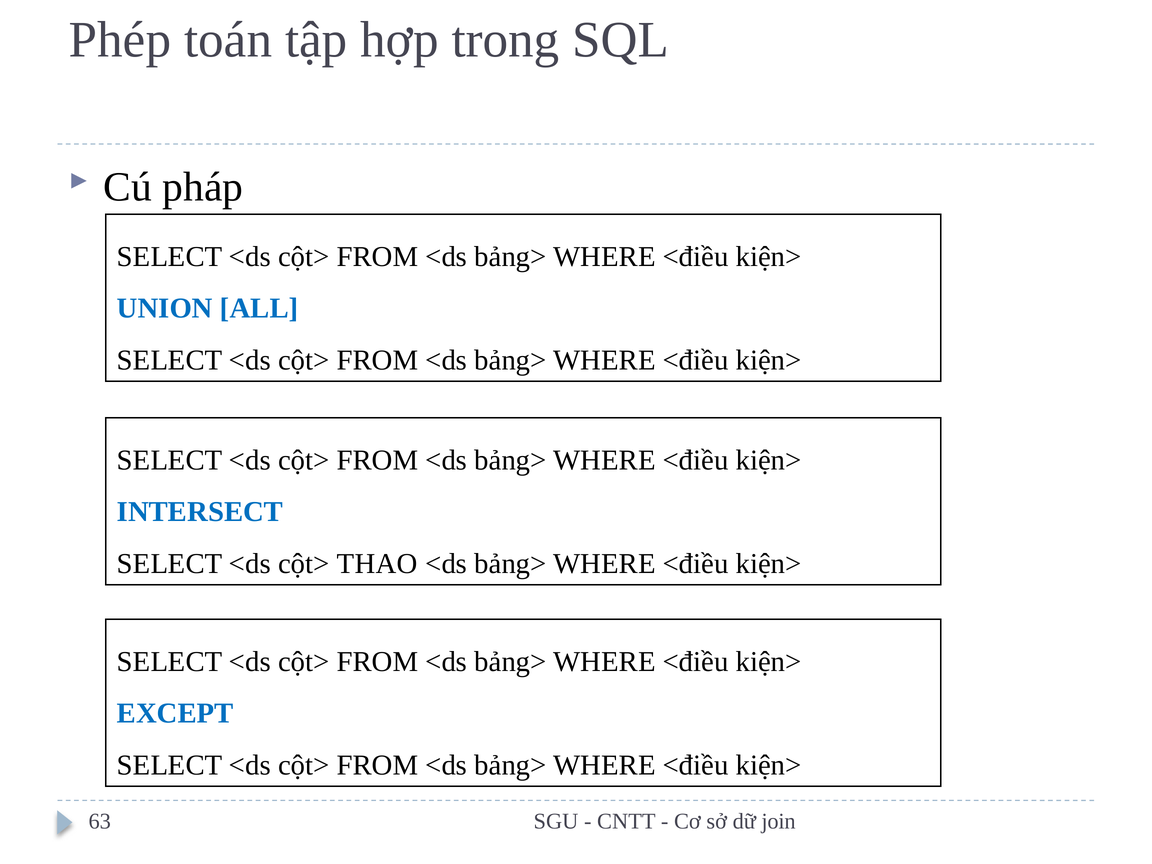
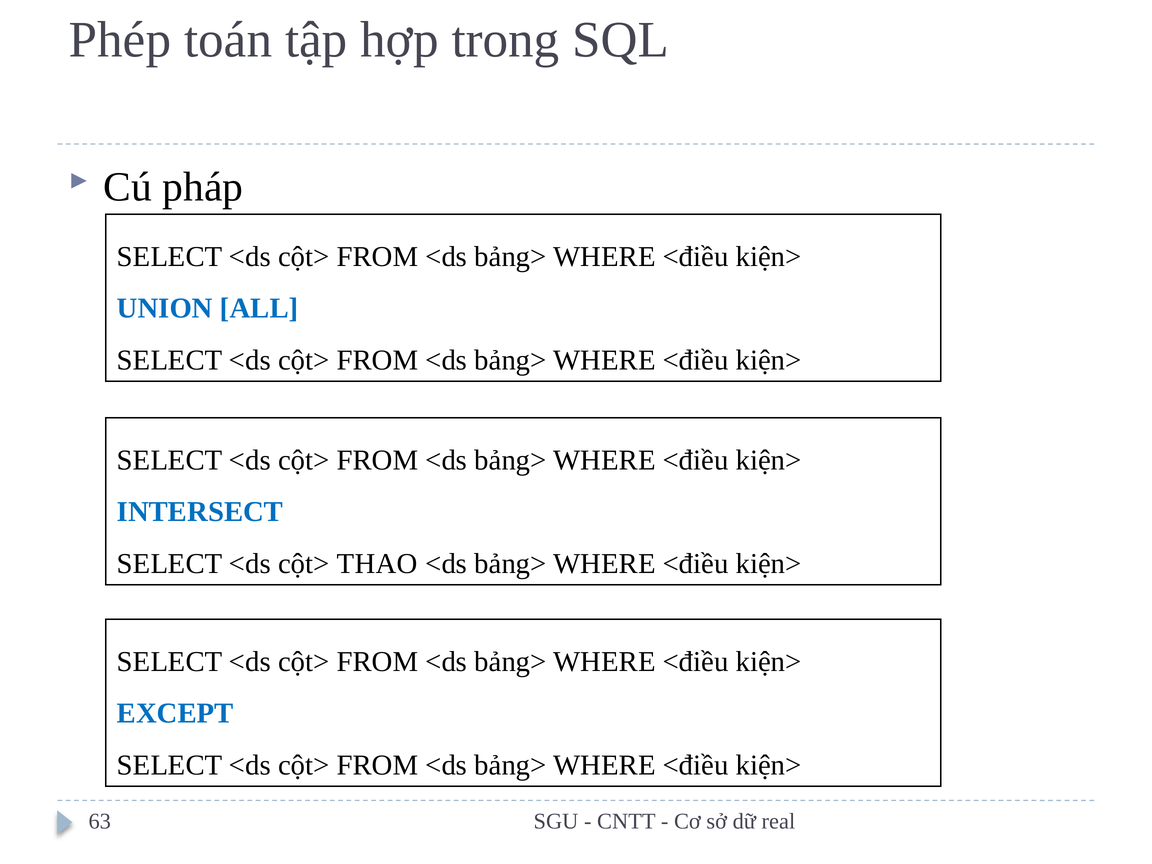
join: join -> real (778, 822)
